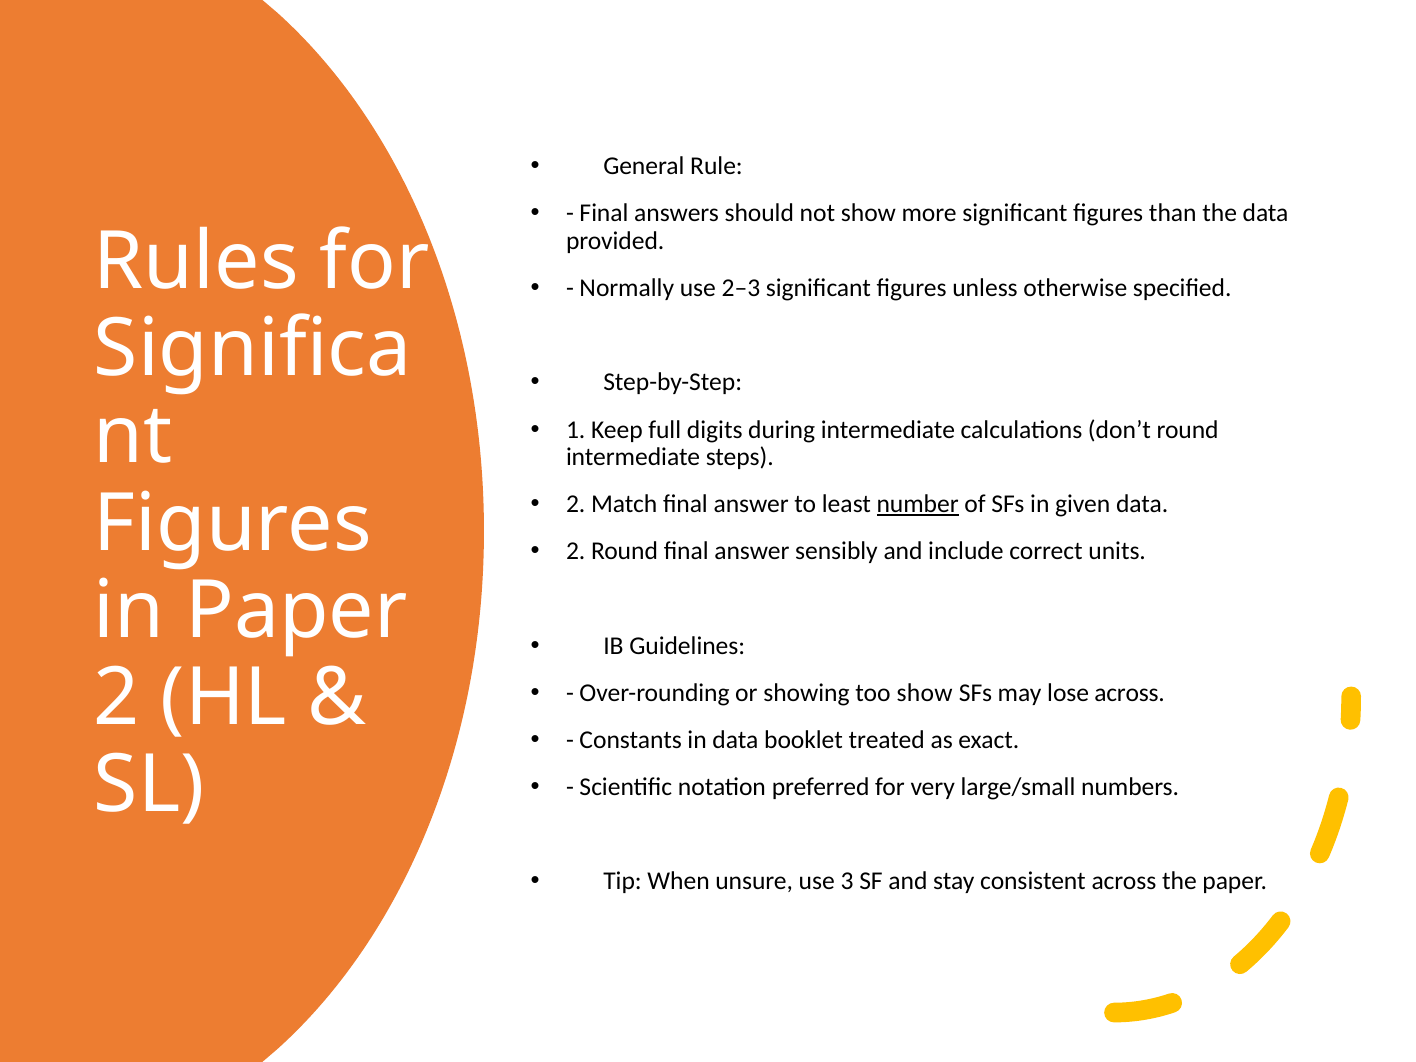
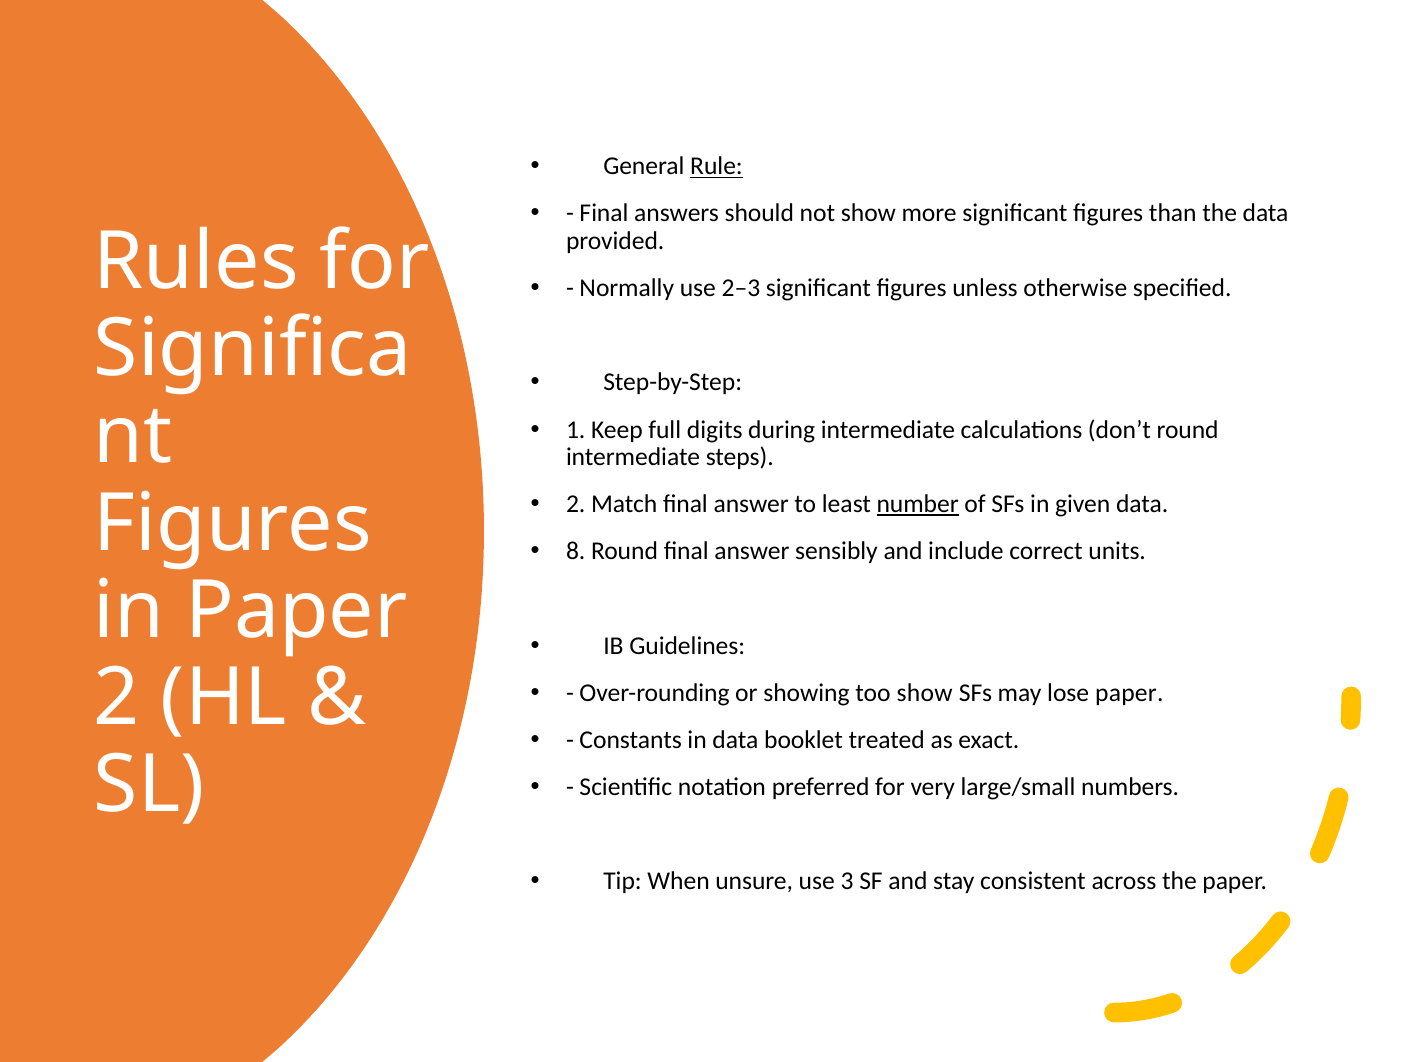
Rule underline: none -> present (717, 166)
2: 2 -> 8 (576, 551)
lose across: across -> paper (1129, 693)
